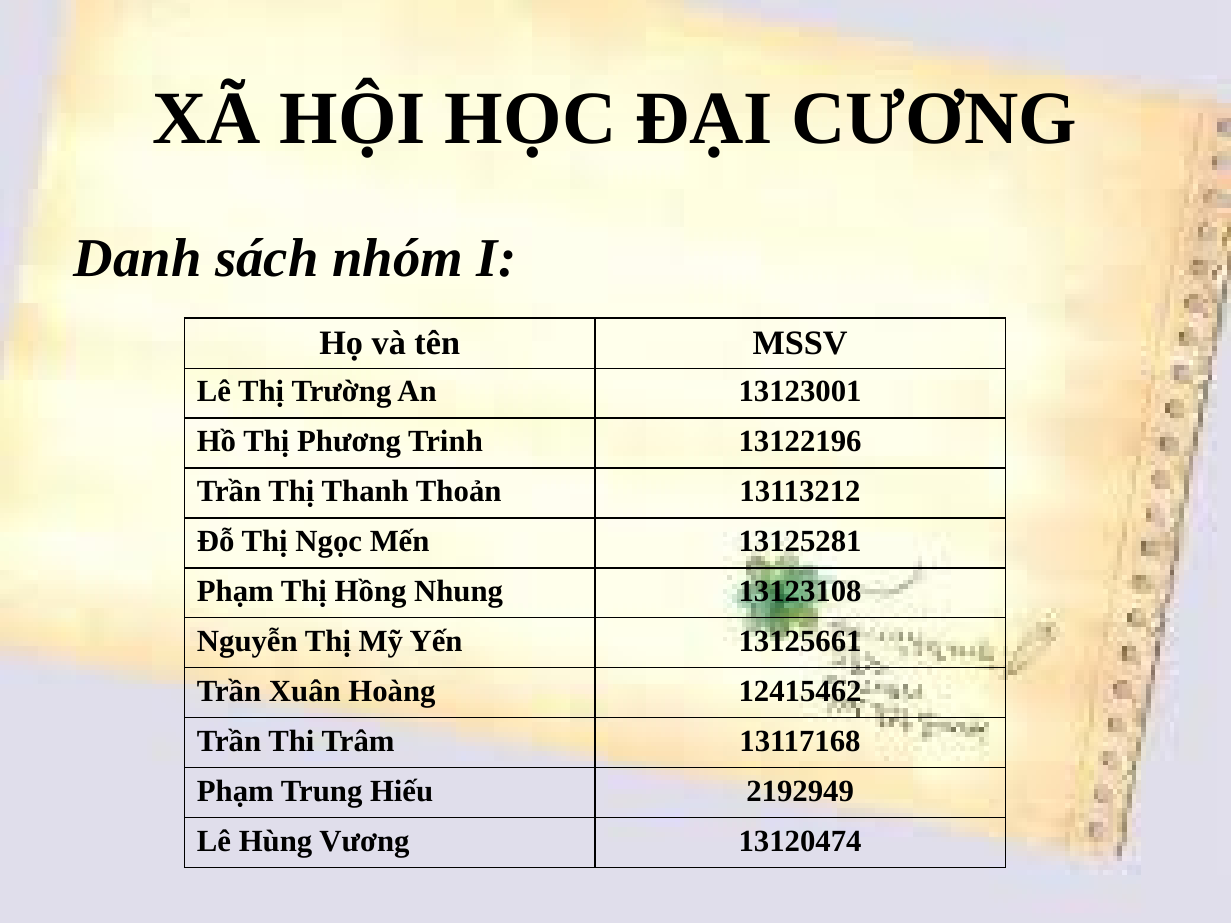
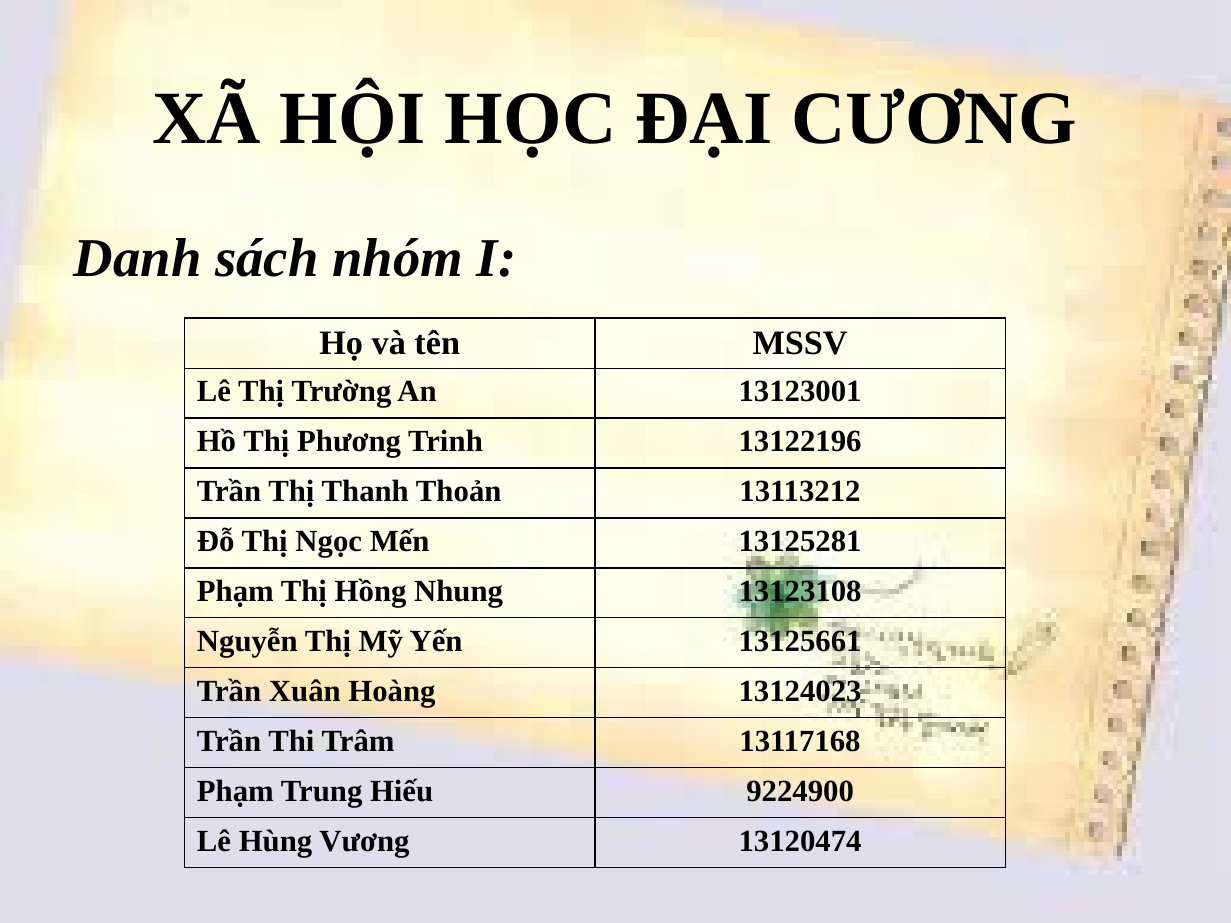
12415462: 12415462 -> 13124023 (800, 691)
2192949: 2192949 -> 9224900 (800, 791)
